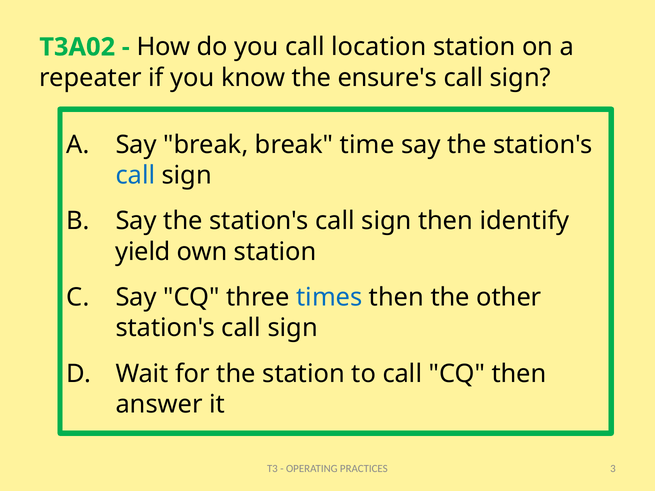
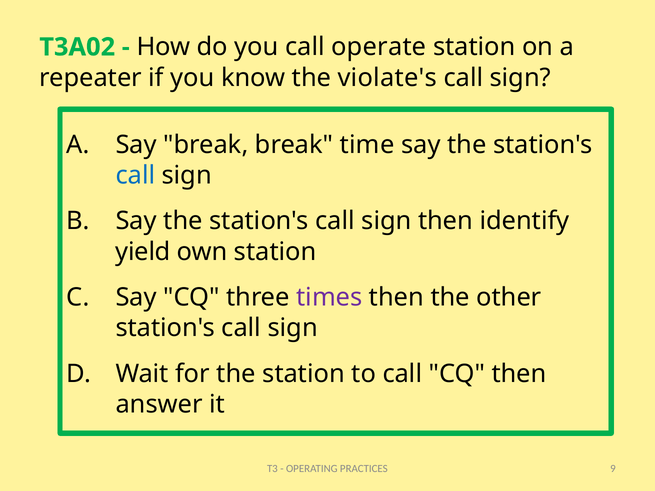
location: location -> operate (379, 47)
ensure's: ensure's -> violate's (387, 78)
times colour: blue -> purple (329, 298)
3: 3 -> 9 (613, 469)
